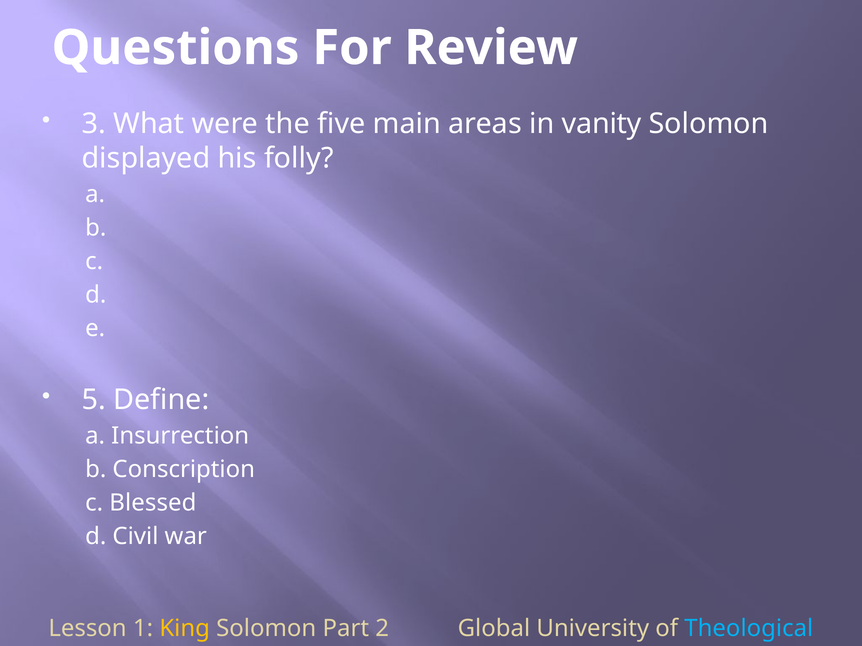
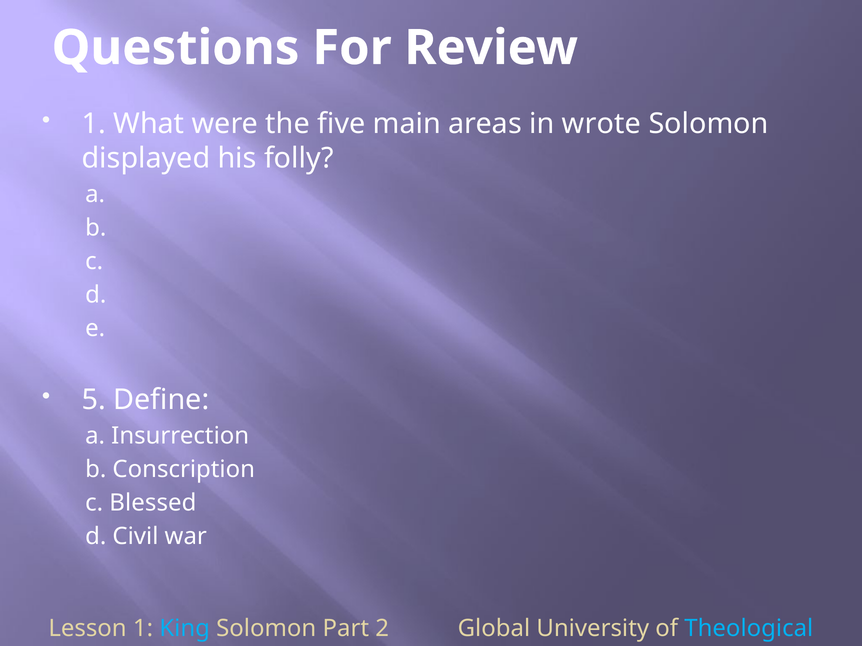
3: 3 -> 1 (94, 124)
vanity: vanity -> wrote (601, 124)
King colour: yellow -> light blue (185, 629)
